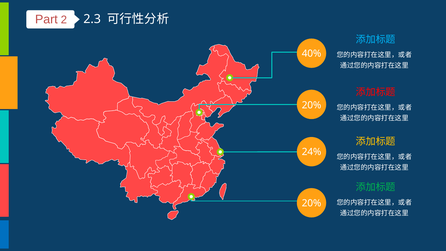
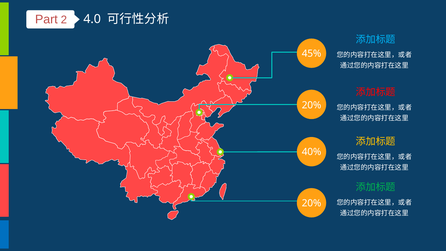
2.3: 2.3 -> 4.0 (92, 19)
40%: 40% -> 45% (312, 53)
24%: 24% -> 40% (312, 152)
